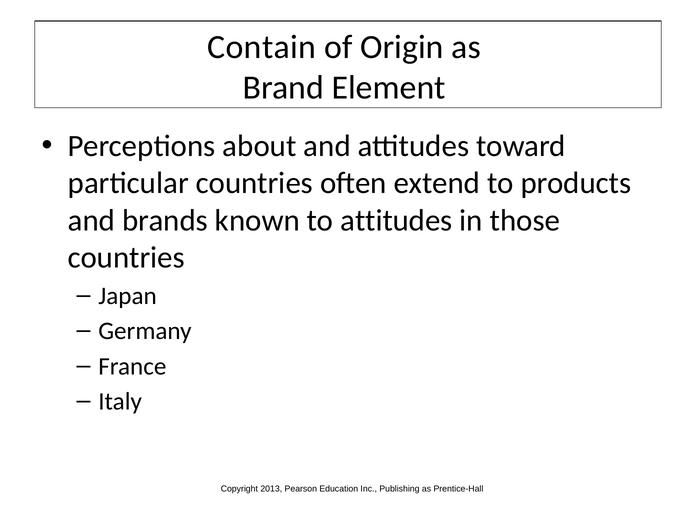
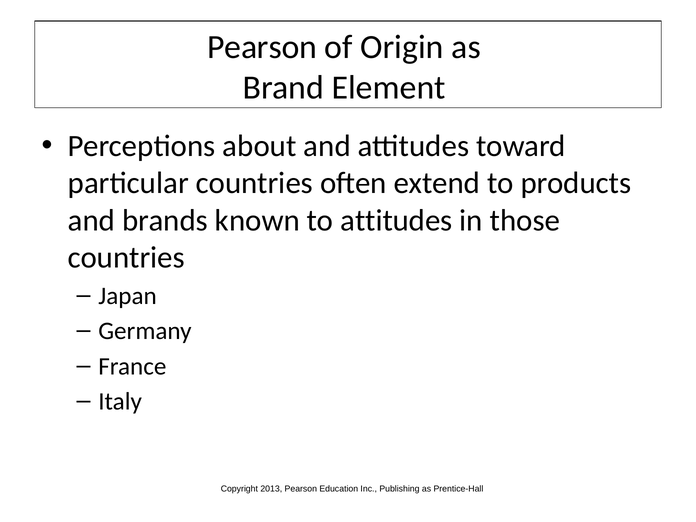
Contain: Contain -> Pearson (262, 47)
